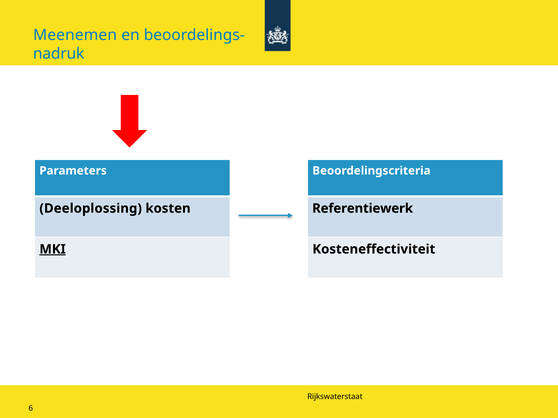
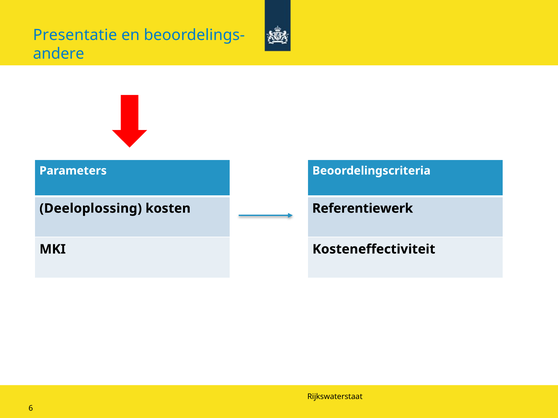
Meenemen: Meenemen -> Presentatie (75, 35)
nadruk: nadruk -> andere (59, 54)
MKI underline: present -> none (53, 249)
